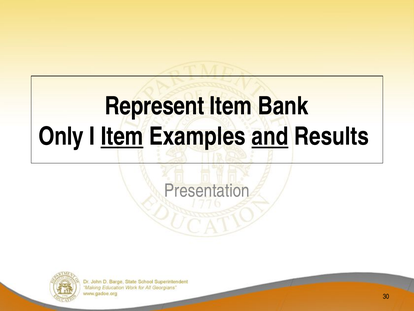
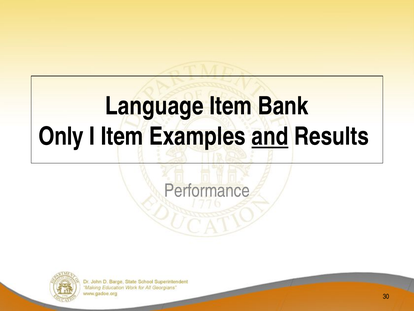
Represent: Represent -> Language (154, 106)
Item underline: present -> none (122, 136)
Presentation: Presentation -> Performance (207, 190)
